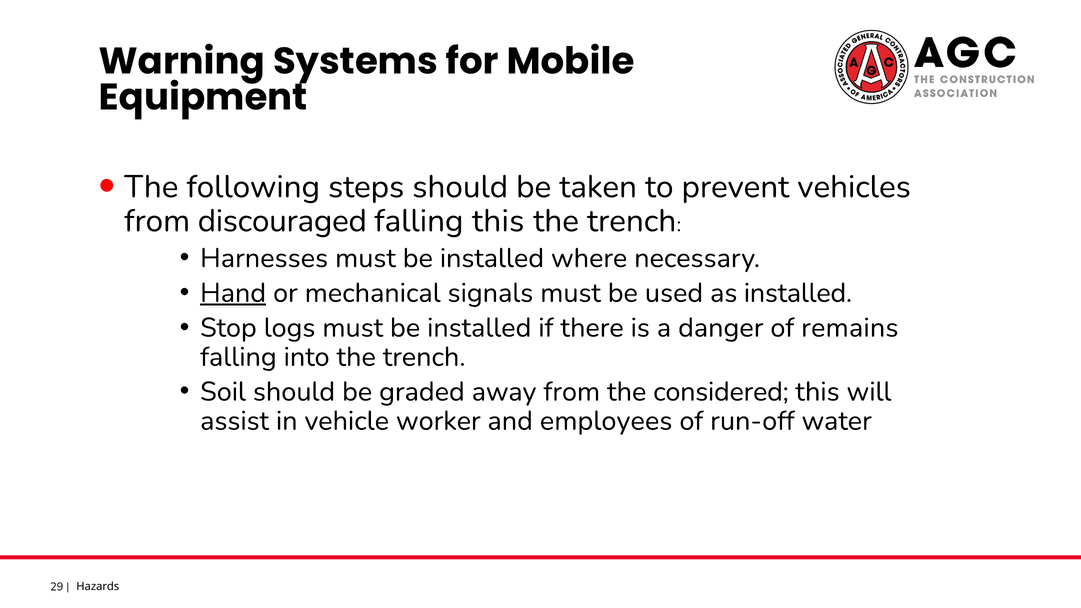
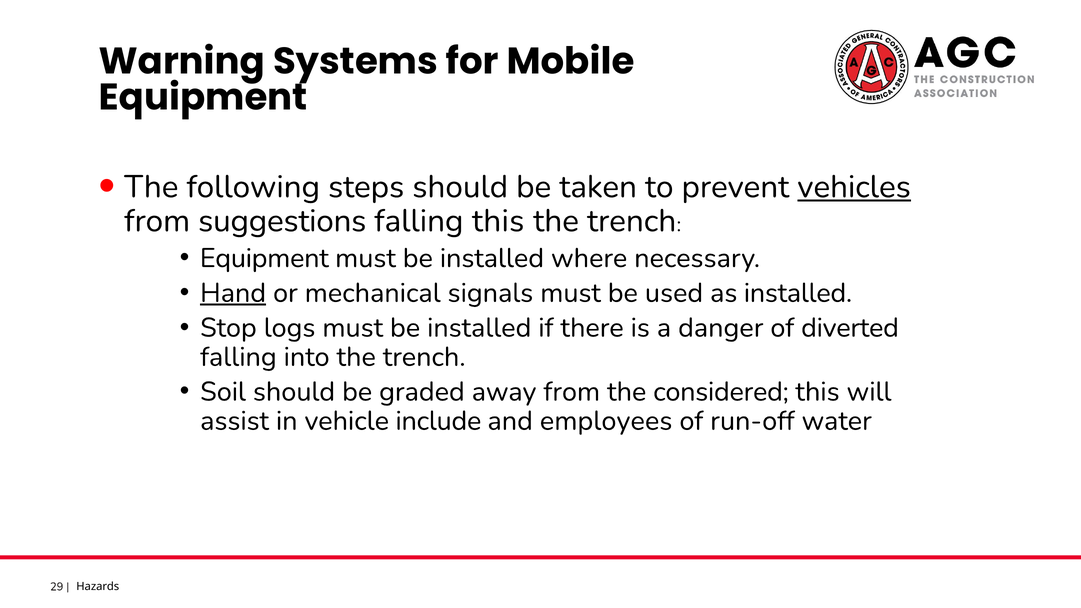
vehicles underline: none -> present (854, 187)
discouraged: discouraged -> suggestions (282, 221)
Harnesses: Harnesses -> Equipment (264, 258)
remains: remains -> diverted (850, 328)
worker: worker -> include (438, 421)
